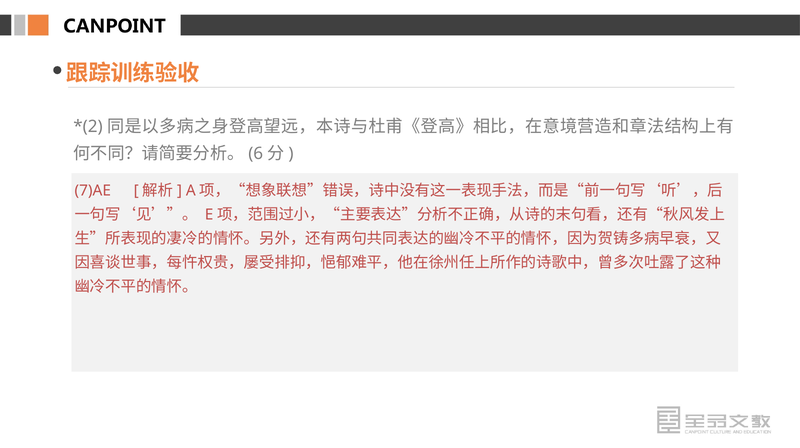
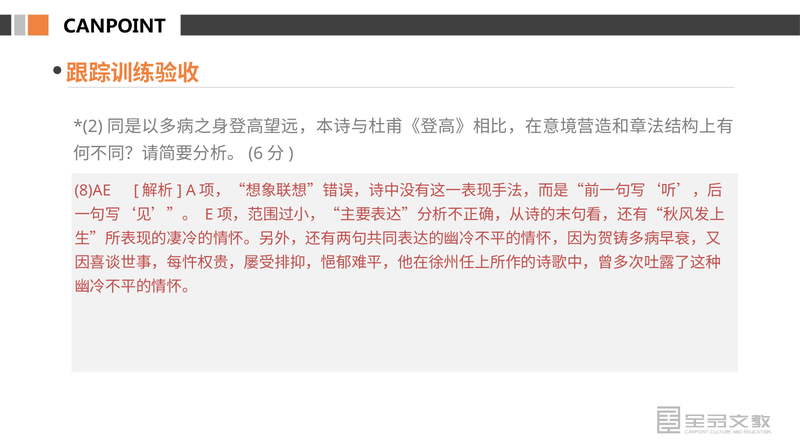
7)AE: 7)AE -> 8)AE (93, 191)
